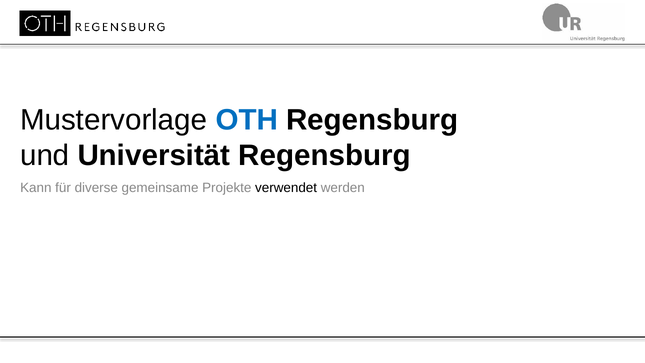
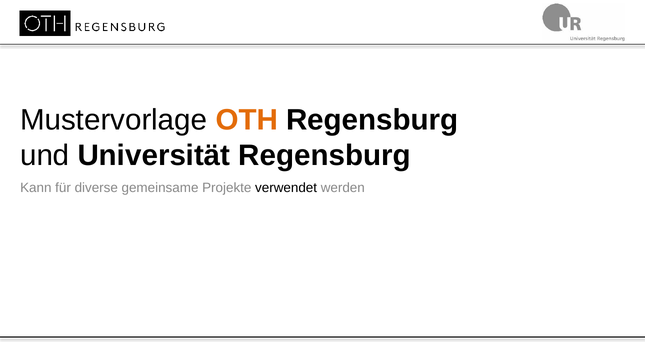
OTH colour: blue -> orange (247, 120)
